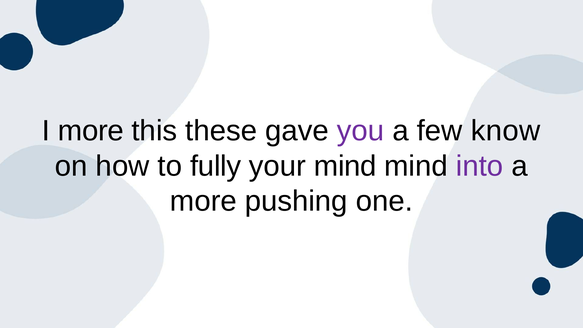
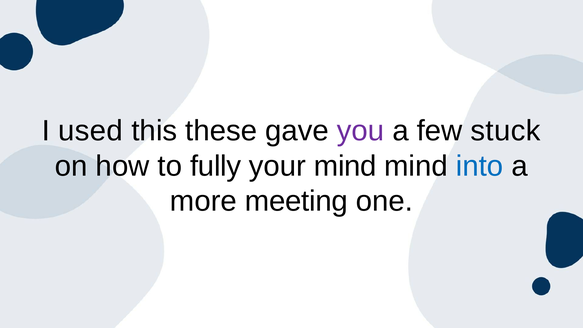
I more: more -> used (91, 131)
know: know -> stuck (506, 131)
into colour: purple -> blue (480, 166)
pushing: pushing -> meeting (296, 201)
